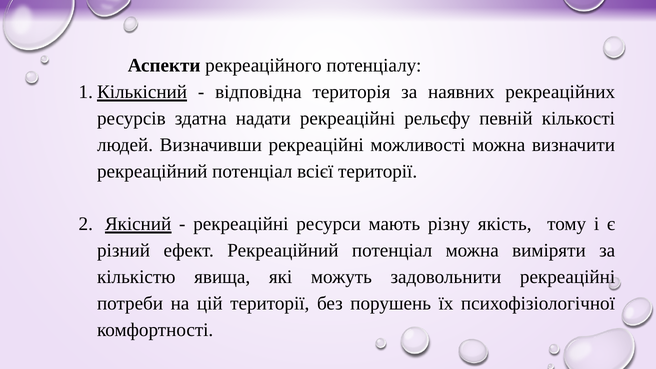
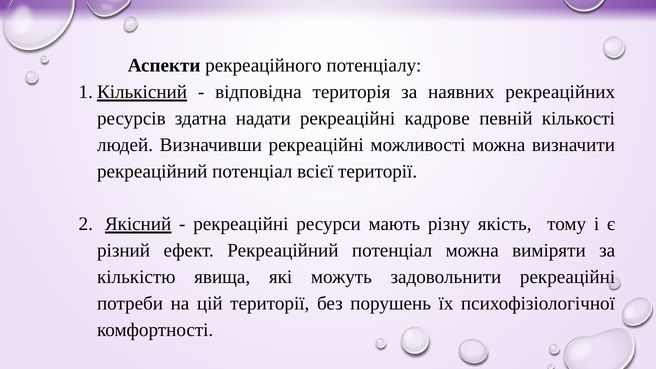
рельєфу: рельєфу -> кадрове (437, 118)
